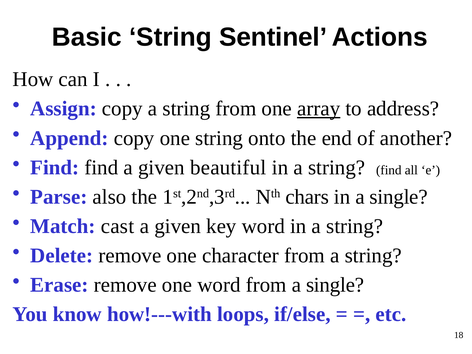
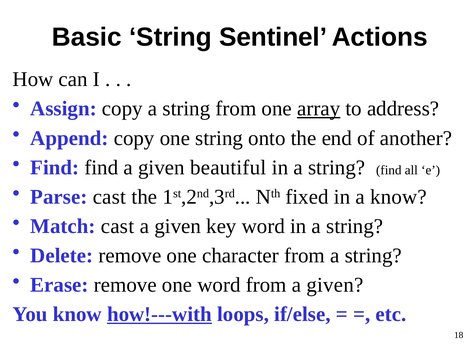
Parse also: also -> cast (109, 197)
chars: chars -> fixed (307, 197)
in a single: single -> know (398, 197)
from a single: single -> given (335, 285)
how!---with underline: none -> present (159, 314)
